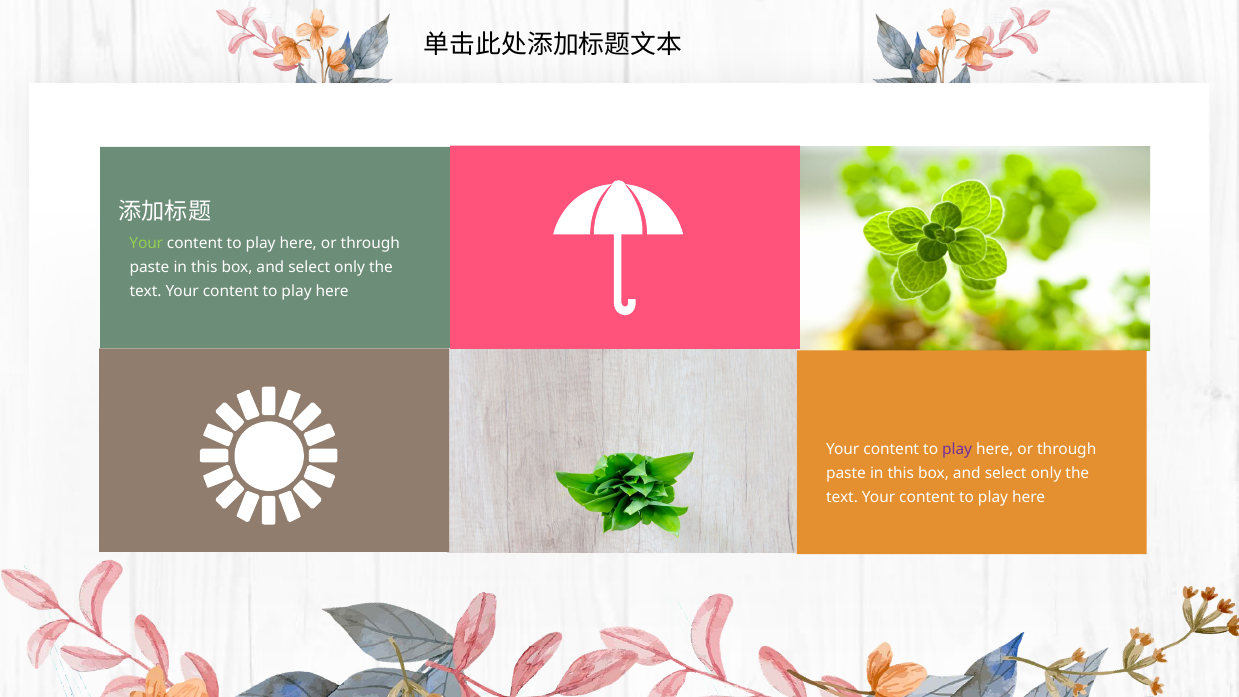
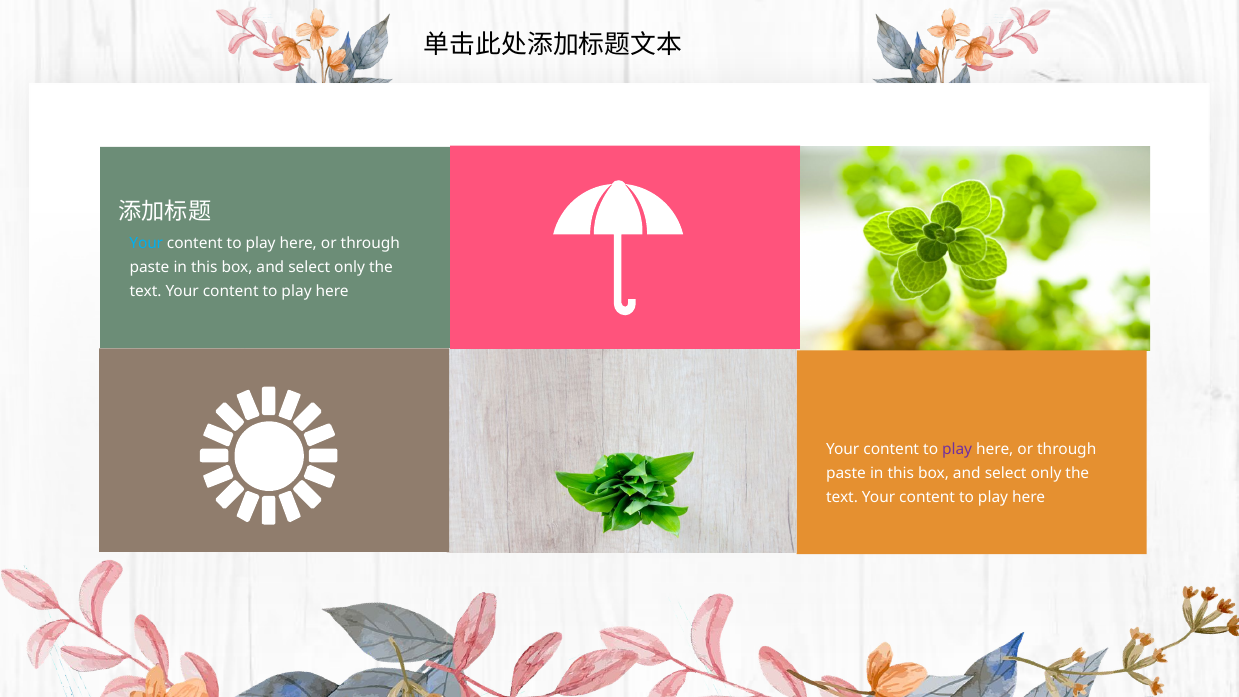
Your colour: light green -> light blue (146, 243)
